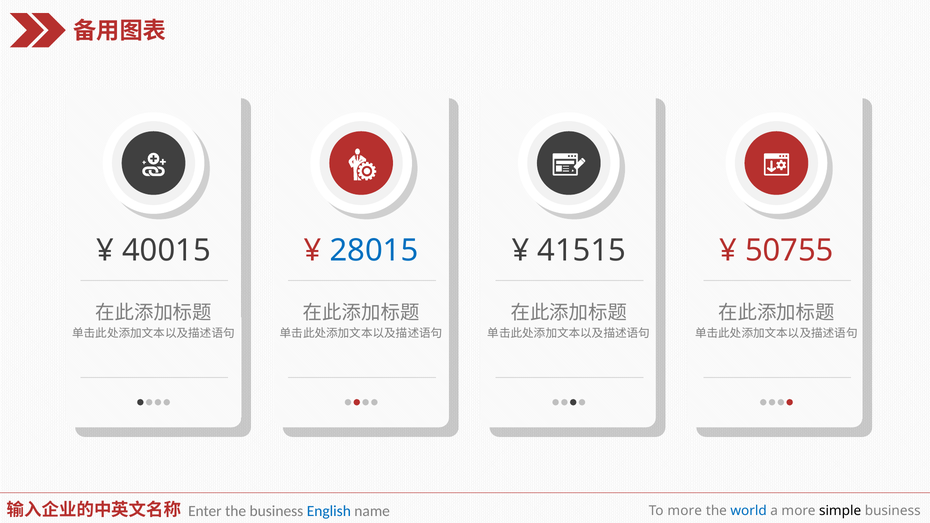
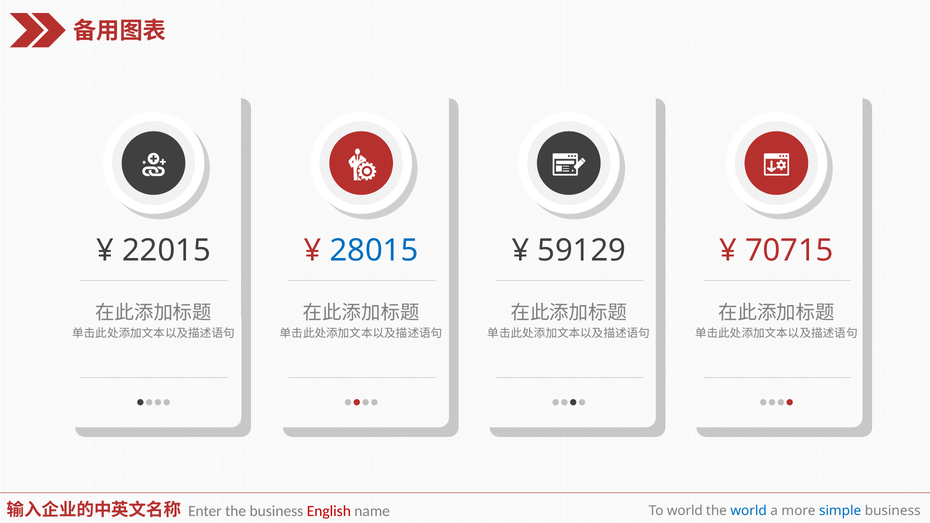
40015: 40015 -> 22015 (166, 251)
41515: 41515 -> 59129 (582, 251)
50755: 50755 -> 70715 (789, 251)
English colour: blue -> red (329, 511)
To more: more -> world (685, 511)
simple colour: black -> blue (840, 511)
